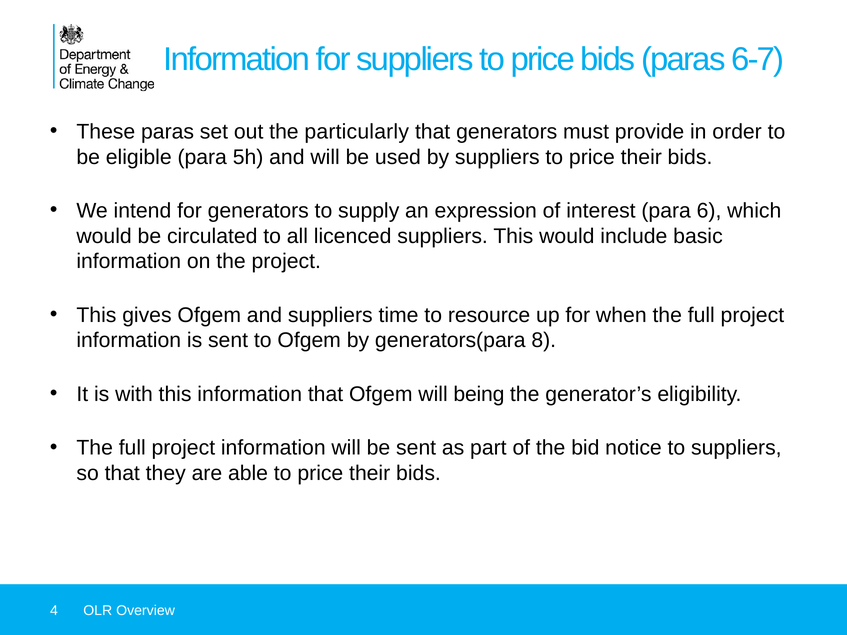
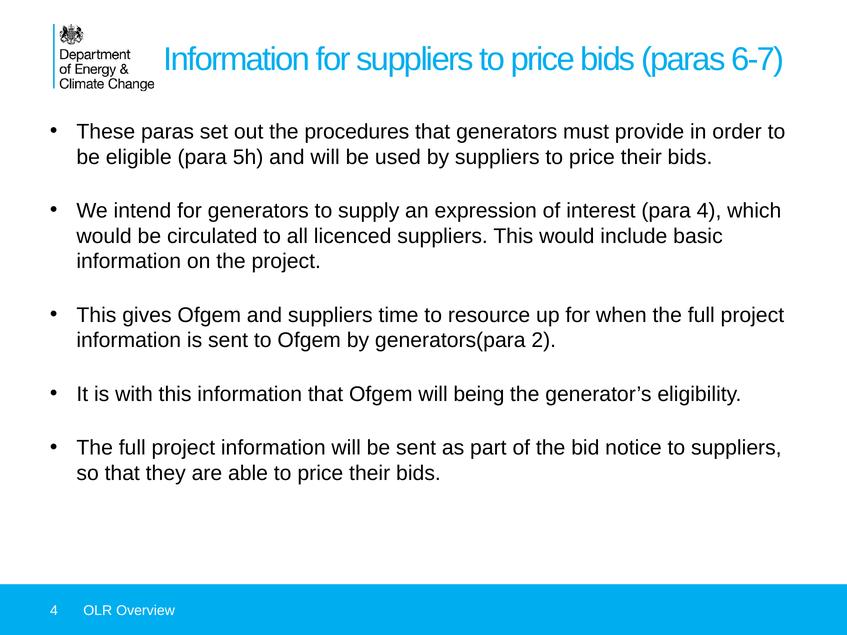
particularly: particularly -> procedures (357, 132)
para 6: 6 -> 4 (709, 211)
8: 8 -> 2 (544, 341)
